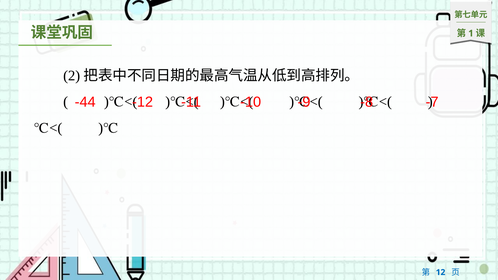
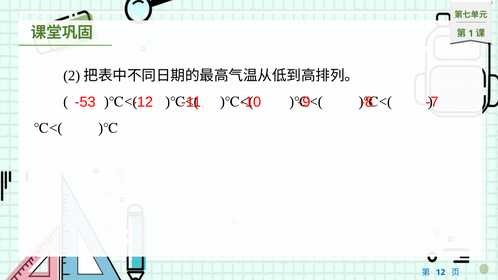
-44: -44 -> -53 (85, 102)
